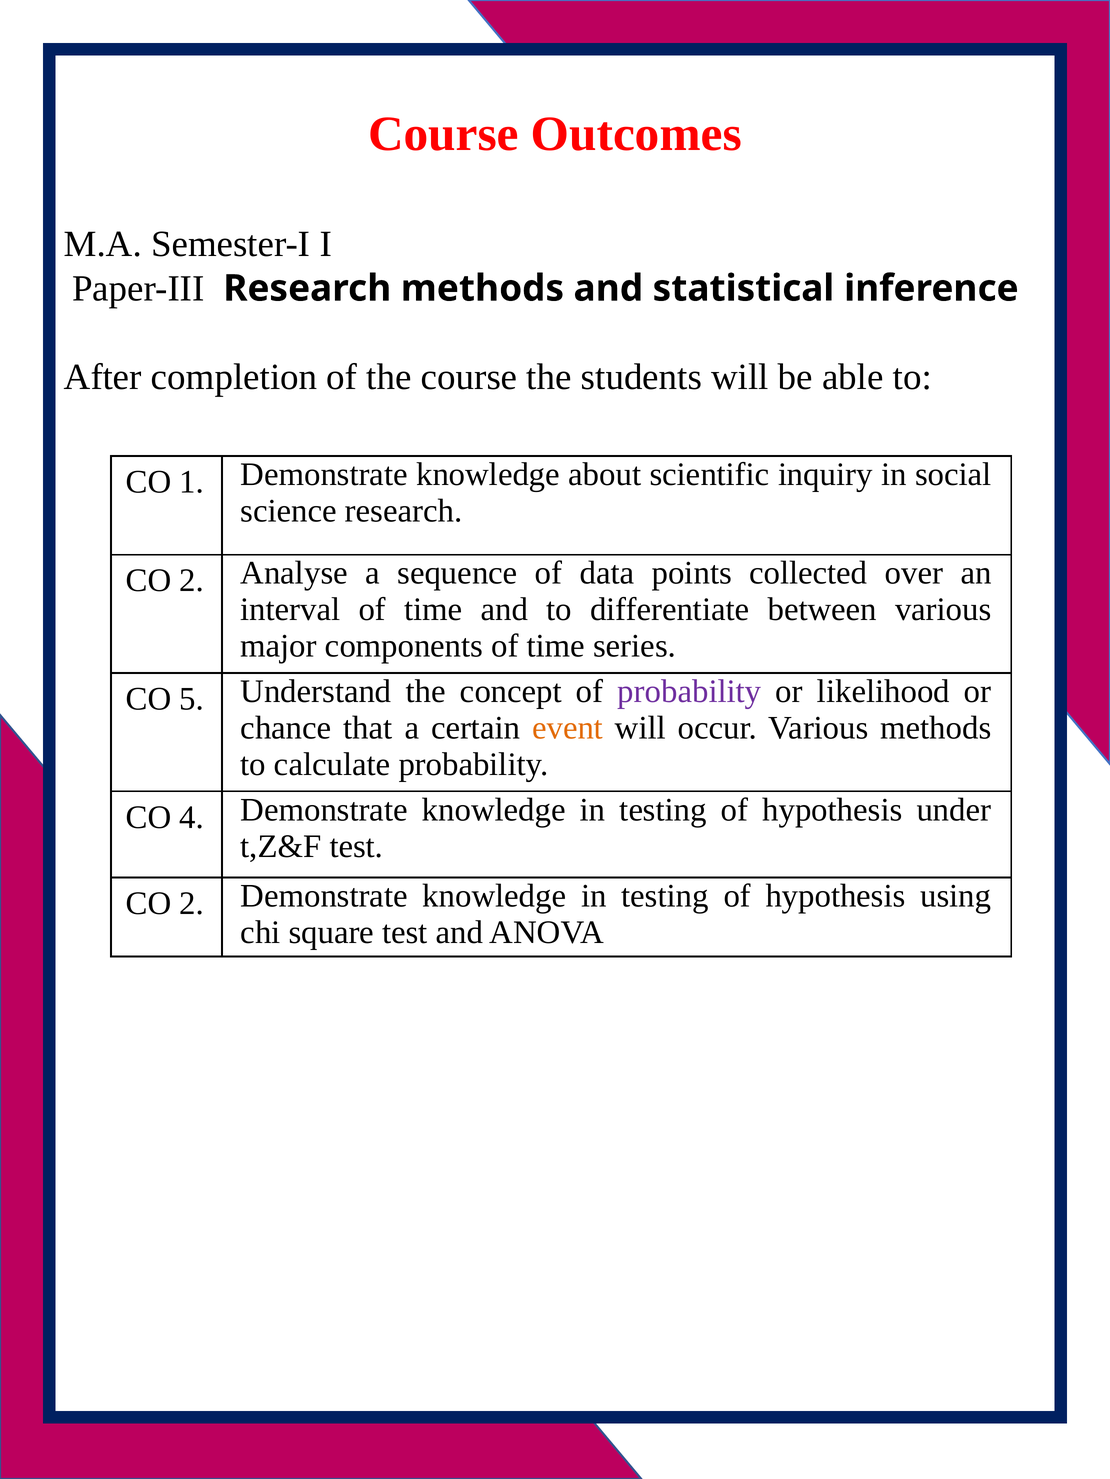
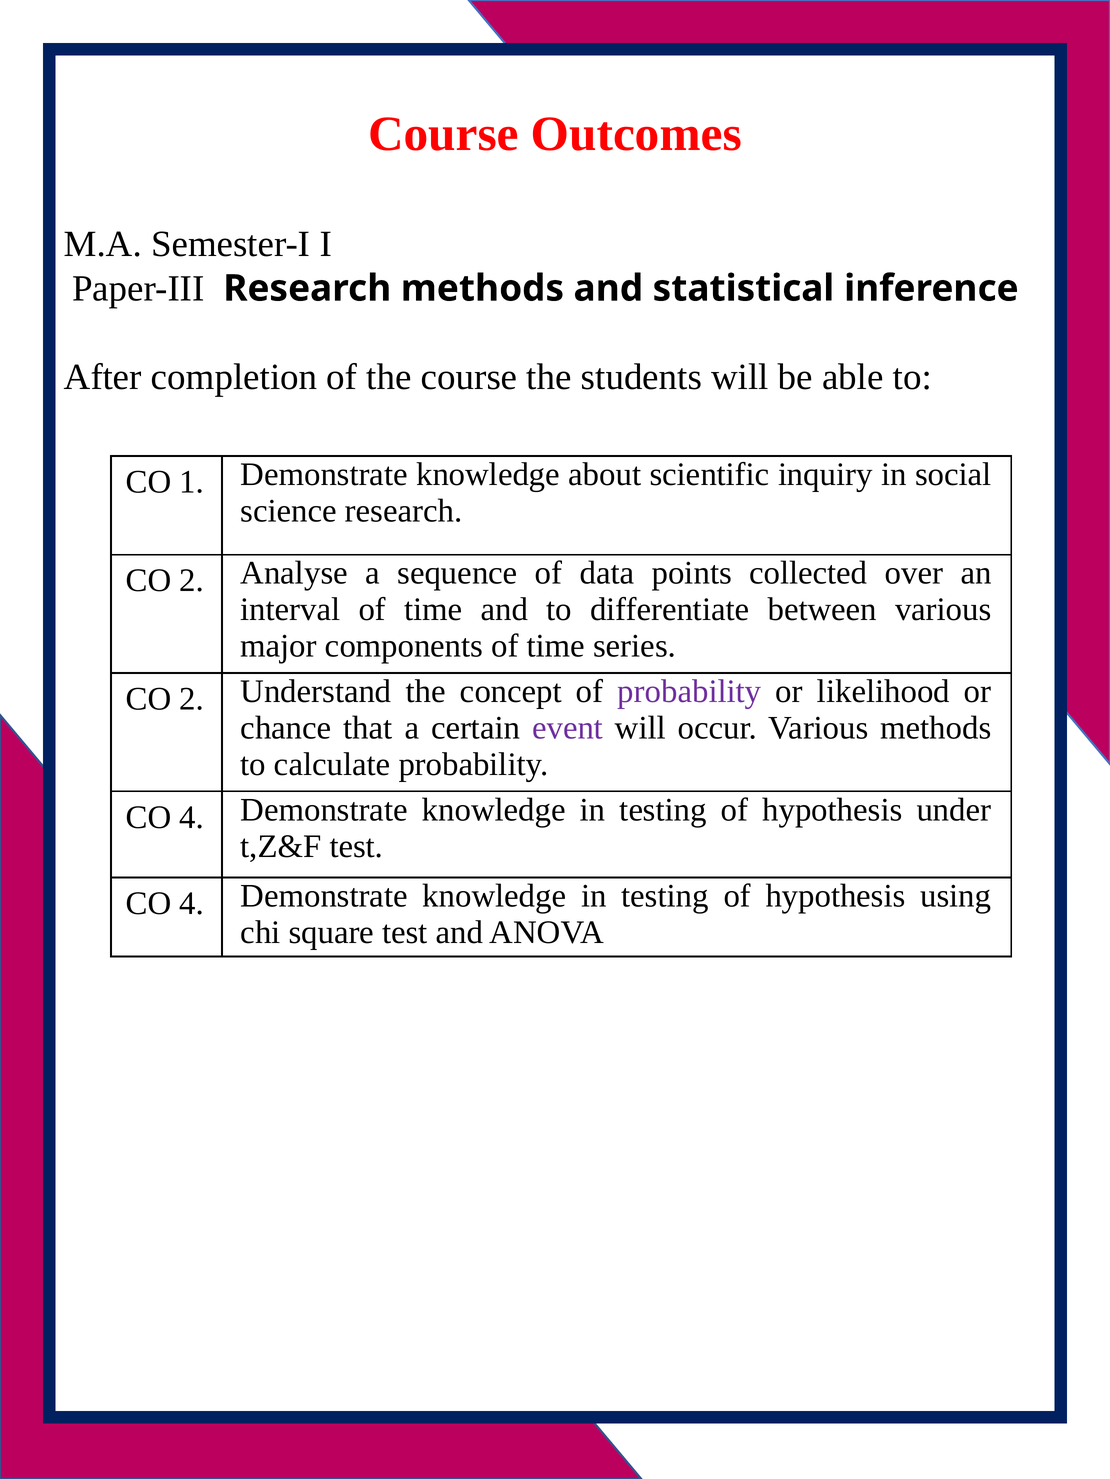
5: 5 -> 2 (192, 699)
event colour: orange -> purple (568, 728)
2: 2 -> 4 (192, 904)
